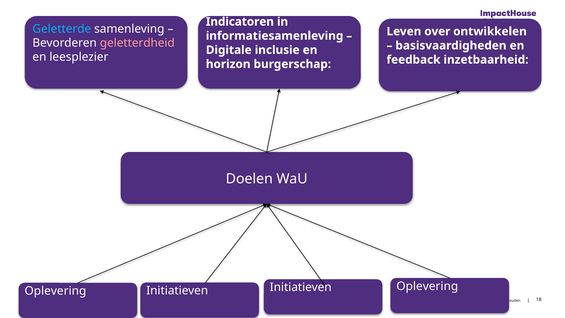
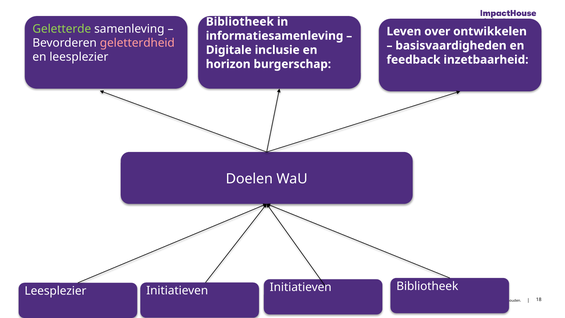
Indicatoren: Indicatoren -> Bibliotheek (240, 22)
Geletterde colour: light blue -> light green (62, 29)
Oplevering: Oplevering -> Leesplezier (55, 291)
Oplevering: Oplevering -> Bibliotheek (427, 286)
